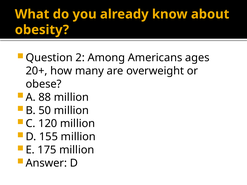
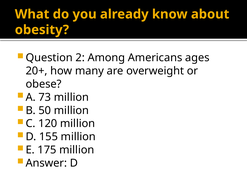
88: 88 -> 73 (45, 97)
